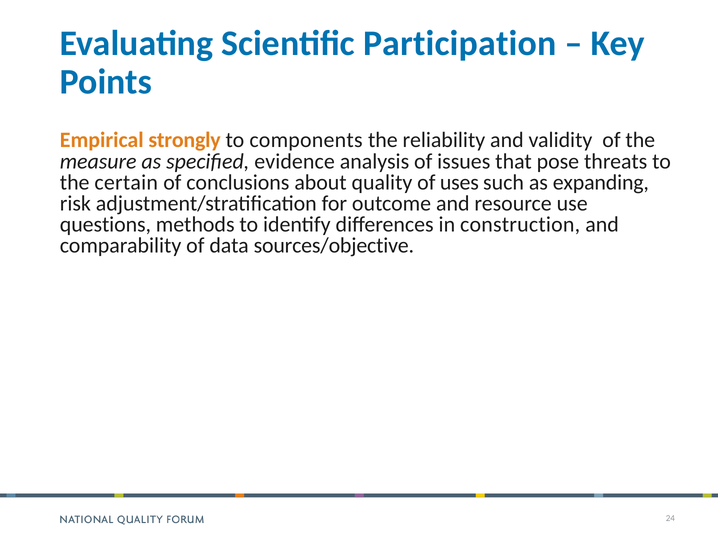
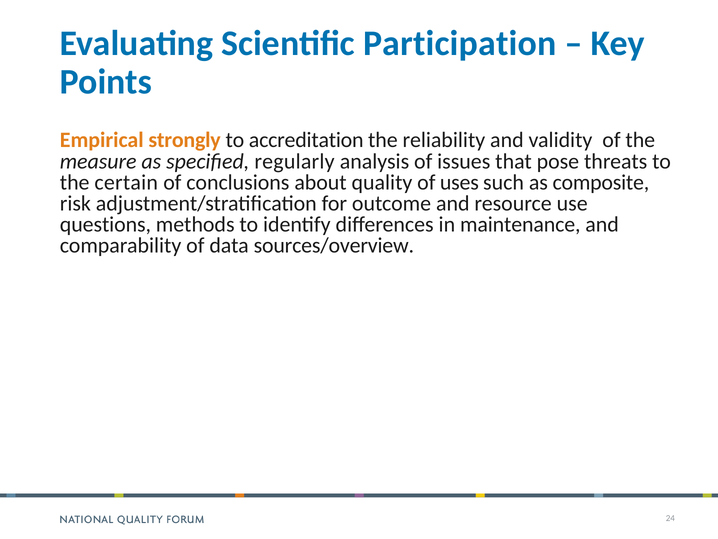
components: components -> accreditation (306, 140)
evidence: evidence -> regularly (295, 161)
expanding: expanding -> composite (601, 182)
construction: construction -> maintenance (520, 224)
sources/objective: sources/objective -> sources/overview (334, 245)
